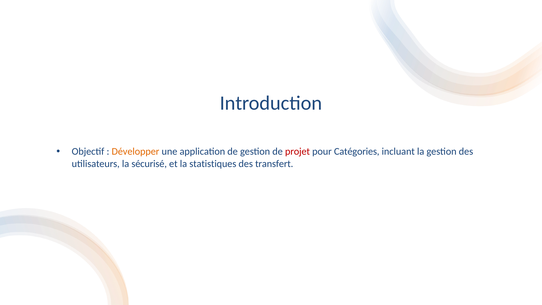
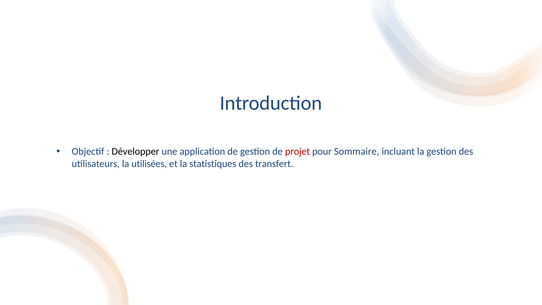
Développer colour: orange -> black (135, 152)
Catégories: Catégories -> Sommaire (357, 152)
sécurisé: sécurisé -> utilisées (149, 164)
